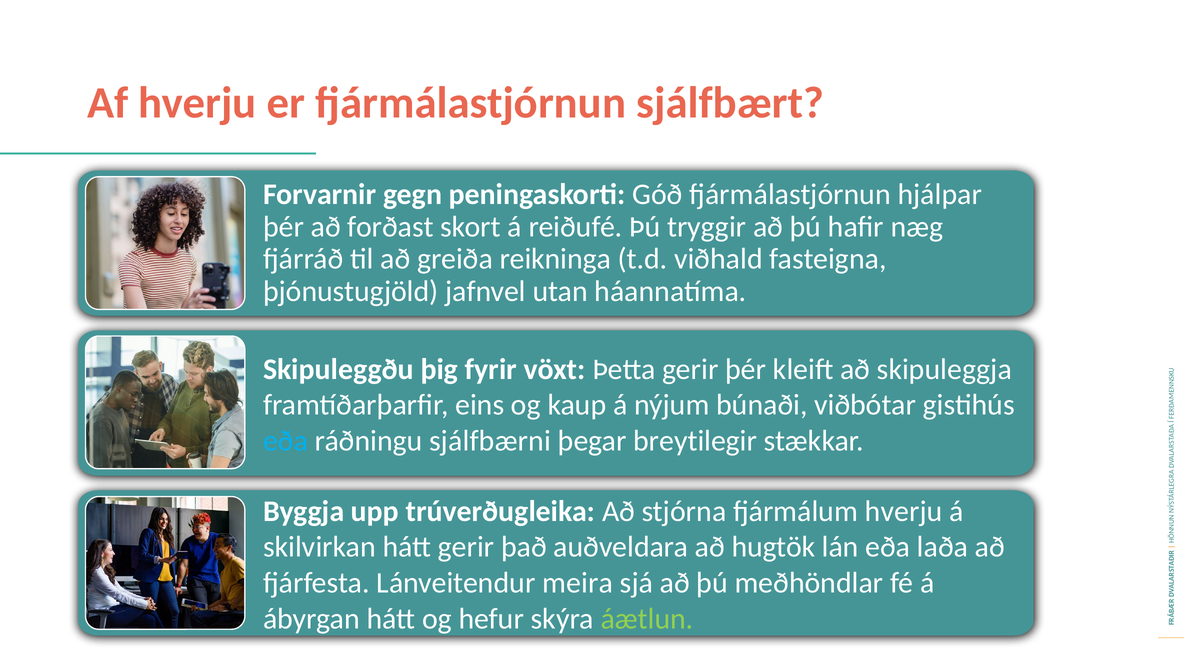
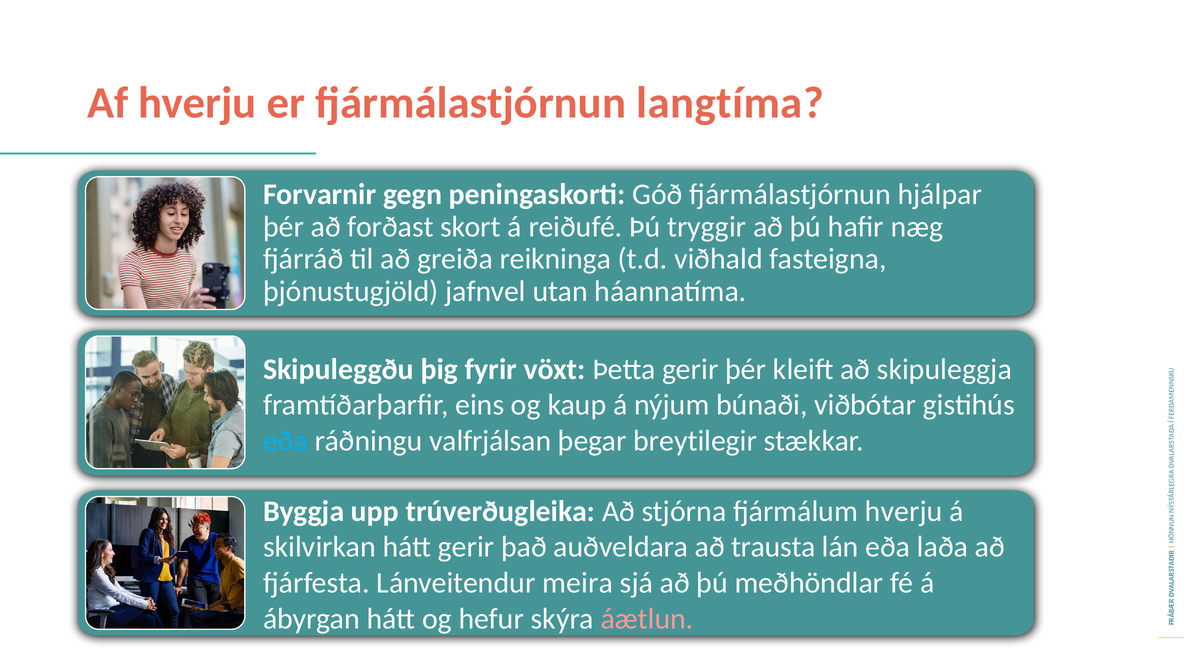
sjálfbært: sjálfbært -> langtíma (730, 103)
sjálfbærni: sjálfbærni -> valfrjálsan (490, 441)
hugtök: hugtök -> trausta (773, 547)
áætlun colour: light green -> pink (647, 619)
